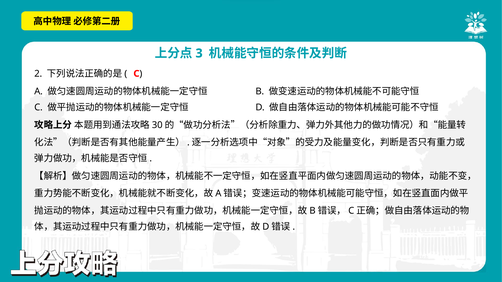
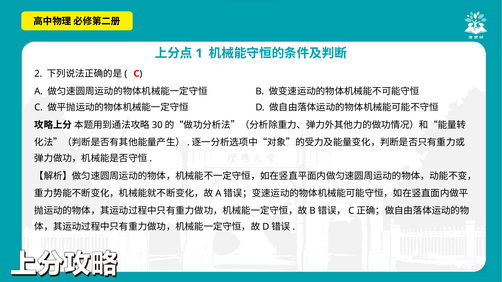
3: 3 -> 1 (199, 53)
